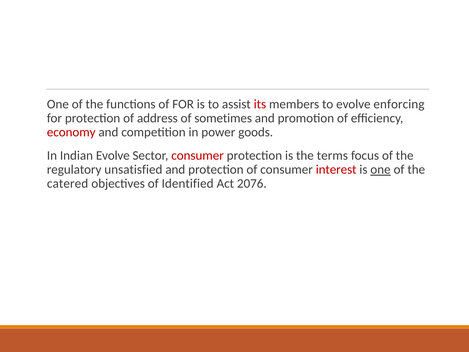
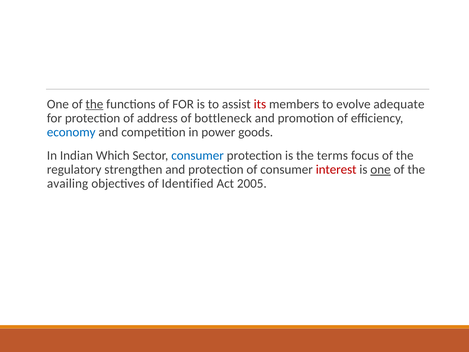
the underline: none -> present (94, 104)
enforcing: enforcing -> adequate (399, 104)
sometimes: sometimes -> bottleneck (223, 118)
economy colour: red -> blue (71, 132)
Indian Evolve: Evolve -> Which (113, 155)
consumer colour: red -> blue (198, 155)
unsatisfied: unsatisfied -> strengthen (133, 169)
catered: catered -> availing (68, 184)
2076: 2076 -> 2005 (252, 184)
